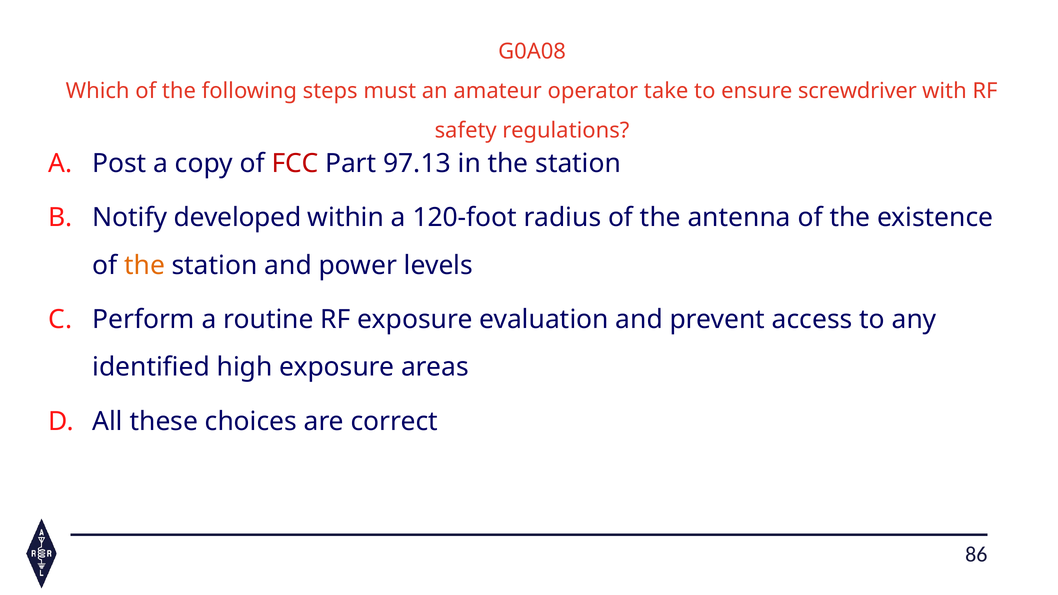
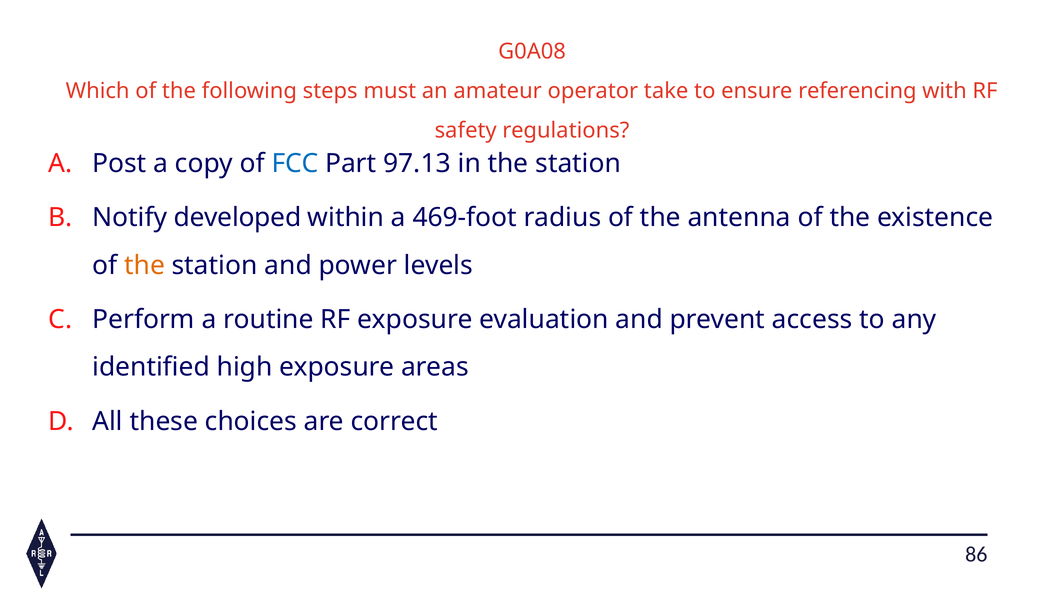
screwdriver: screwdriver -> referencing (857, 91)
FCC colour: red -> blue (295, 164)
120-foot: 120-foot -> 469-foot (465, 218)
